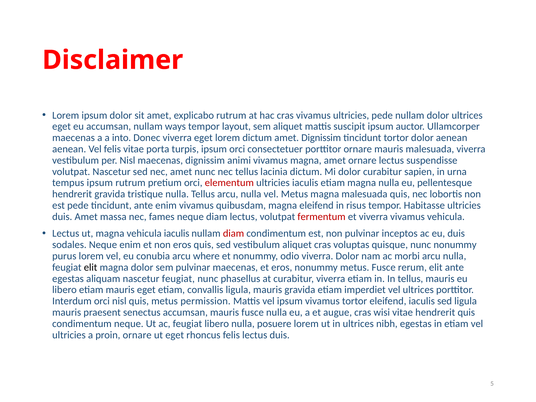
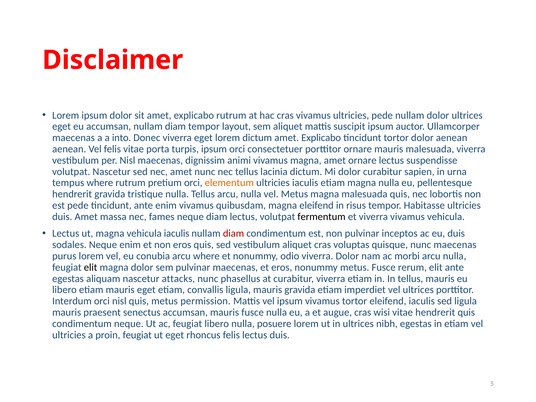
accumsan nullam ways: ways -> diam (175, 127)
dictum amet Dignissim: Dignissim -> Explicabo (321, 138)
tempus ipsum: ipsum -> where (100, 183)
elementum colour: red -> orange (229, 183)
fermentum colour: red -> black (322, 217)
nunc nonummy: nonummy -> maecenas (455, 245)
nascetur feugiat: feugiat -> attacks (178, 279)
proin ornare: ornare -> feugiat (137, 335)
